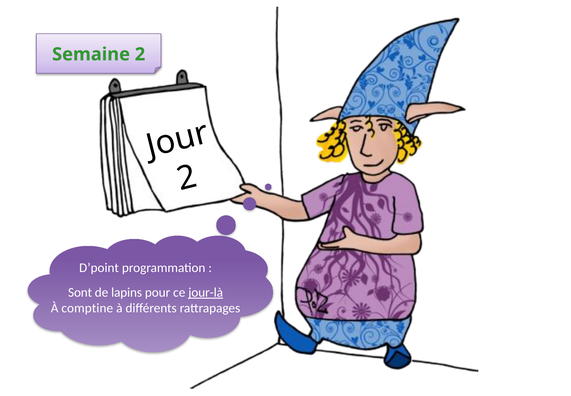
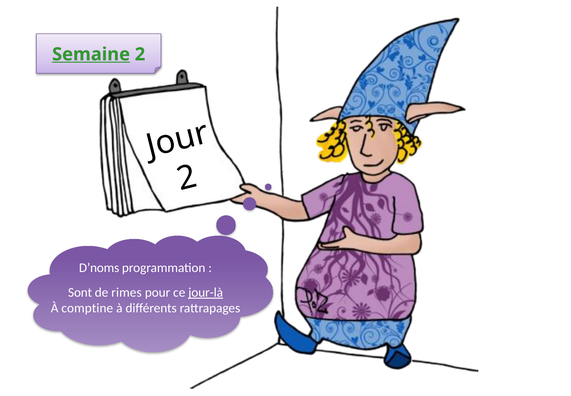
Semaine underline: none -> present (91, 54)
D’point: D’point -> D’noms (99, 267)
lapins: lapins -> rimes (126, 292)
